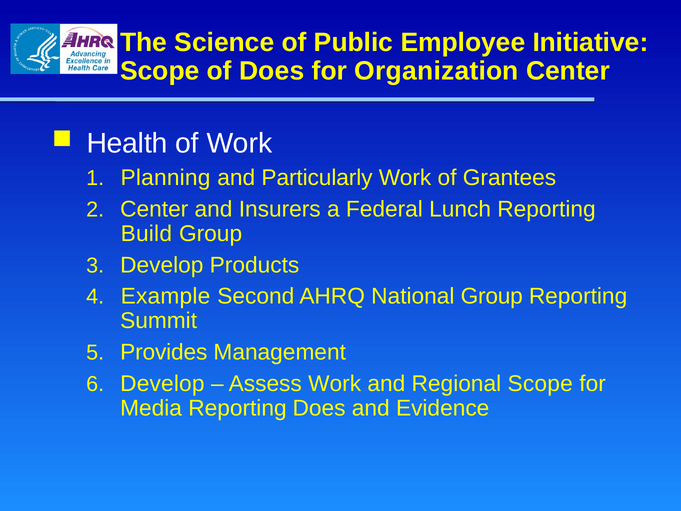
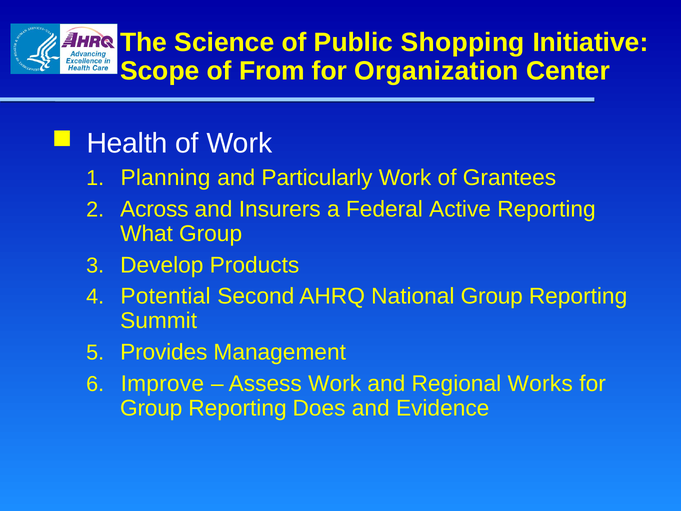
Employee: Employee -> Shopping (463, 42)
of Does: Does -> From (272, 71)
Center: Center -> Across (154, 209)
Lunch: Lunch -> Active (460, 209)
Build: Build -> What (147, 234)
Example: Example -> Potential (166, 296)
Develop: Develop -> Improve (162, 383)
Regional Scope: Scope -> Works (540, 383)
Media: Media -> Group (151, 408)
